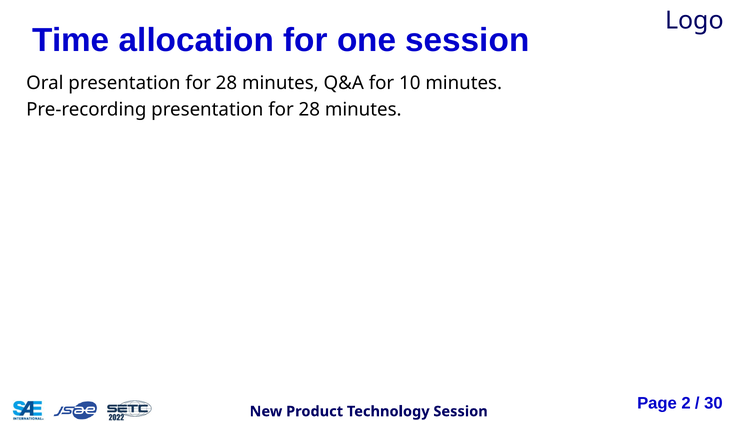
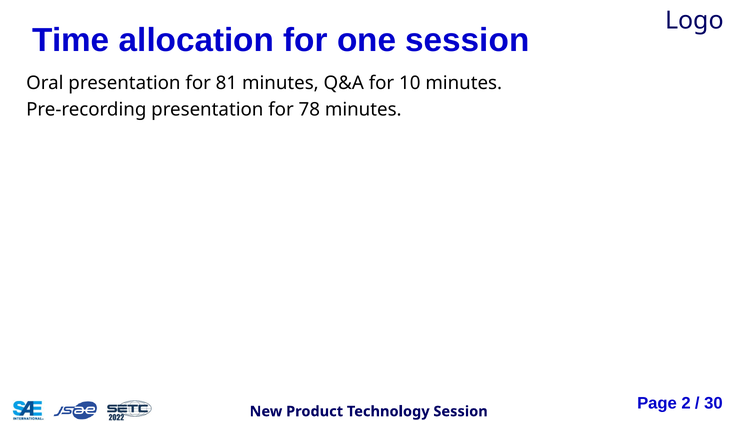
Oral presentation for 28: 28 -> 81 (226, 83)
Pre-recording presentation for 28: 28 -> 78 (309, 110)
